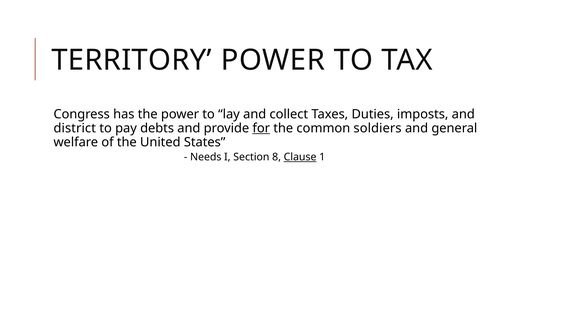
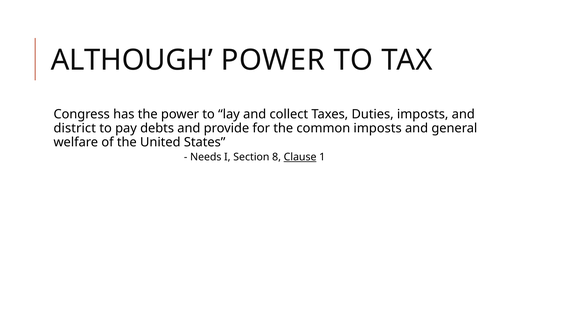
TERRITORY: TERRITORY -> ALTHOUGH (132, 60)
for underline: present -> none (261, 128)
common soldiers: soldiers -> imposts (378, 128)
